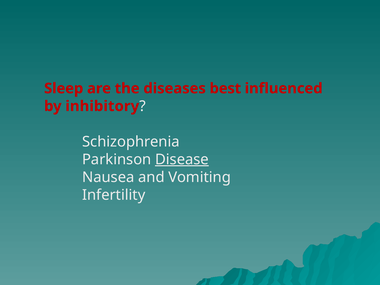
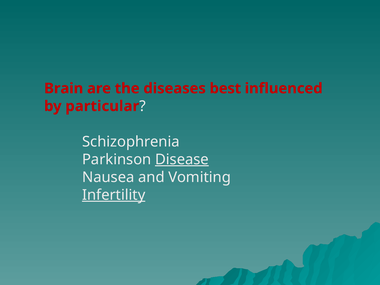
Sleep: Sleep -> Brain (64, 88)
inhibitory: inhibitory -> particular (102, 106)
Infertility underline: none -> present (114, 195)
